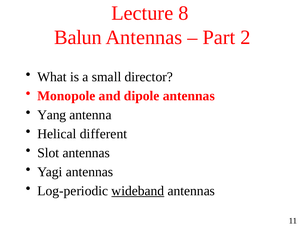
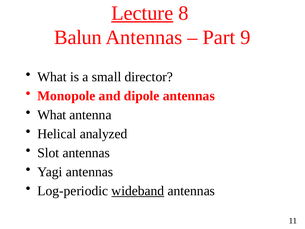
Lecture underline: none -> present (142, 13)
2: 2 -> 9 (245, 37)
Yang: Yang -> What (52, 115)
different: different -> analyzed (104, 134)
